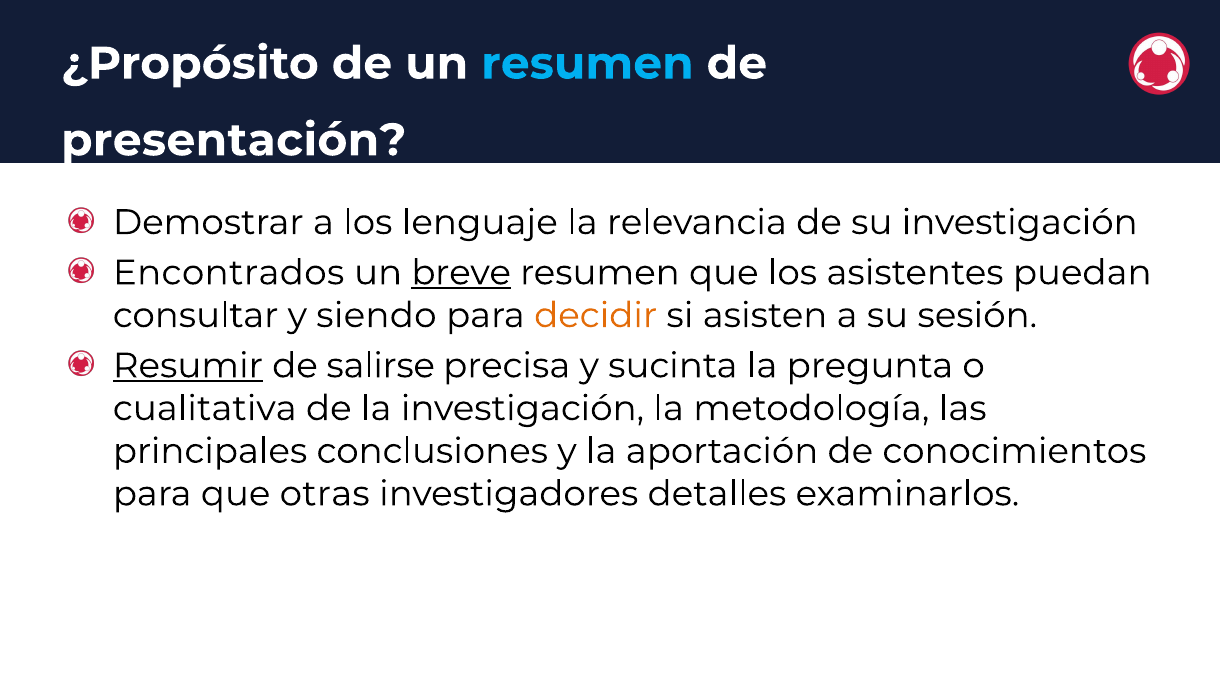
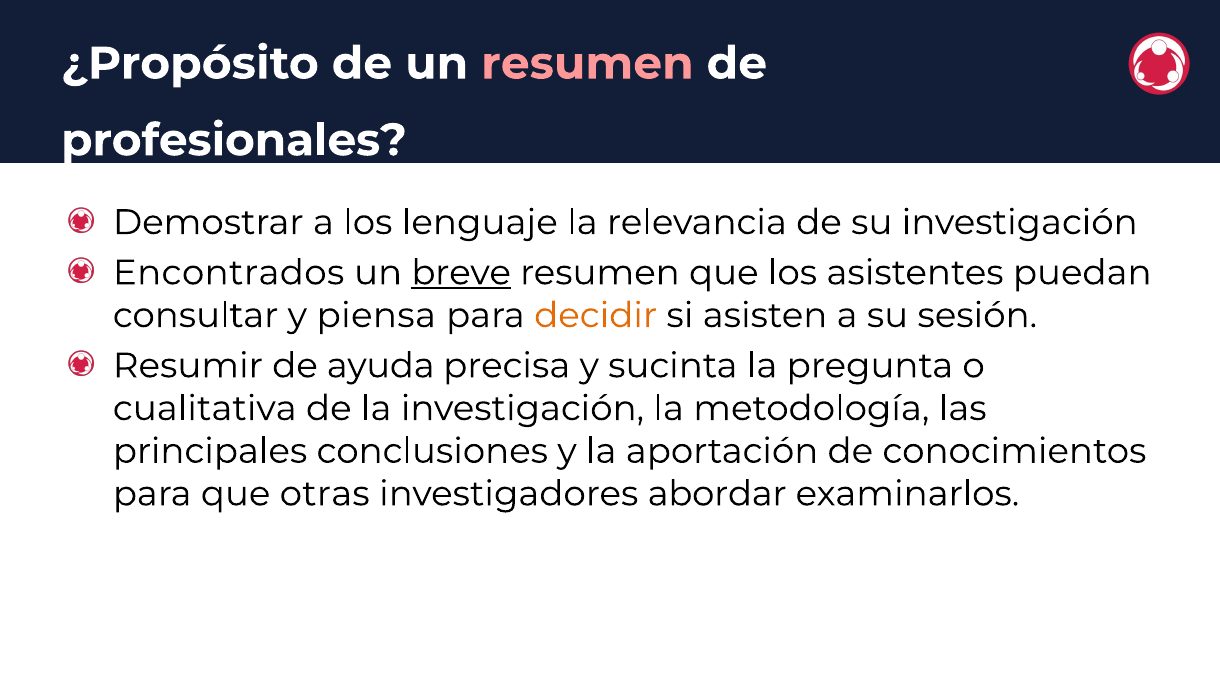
resumen colour: light blue -> pink (587, 64)
presentación: presentación -> profesionales (234, 140)
siendo: siendo -> piensa (376, 315)
Resumir underline: present -> none (188, 366)
salirse: salirse -> ayuda (381, 366)
detalles: detalles -> abordar (717, 494)
